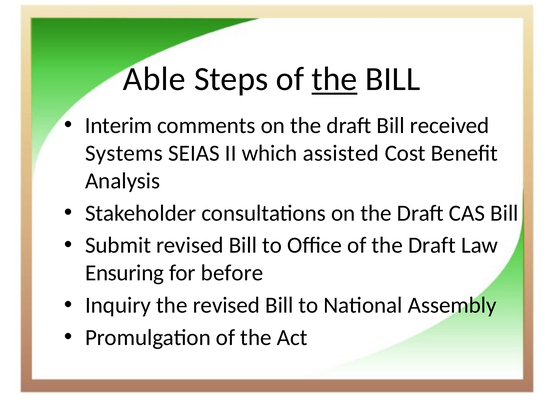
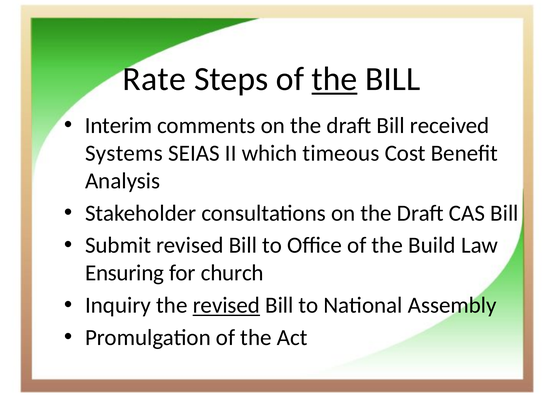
Able: Able -> Rate (154, 79)
assisted: assisted -> timeous (341, 153)
of the Draft: Draft -> Build (432, 245)
before: before -> church (232, 273)
revised underline: none -> present (226, 305)
